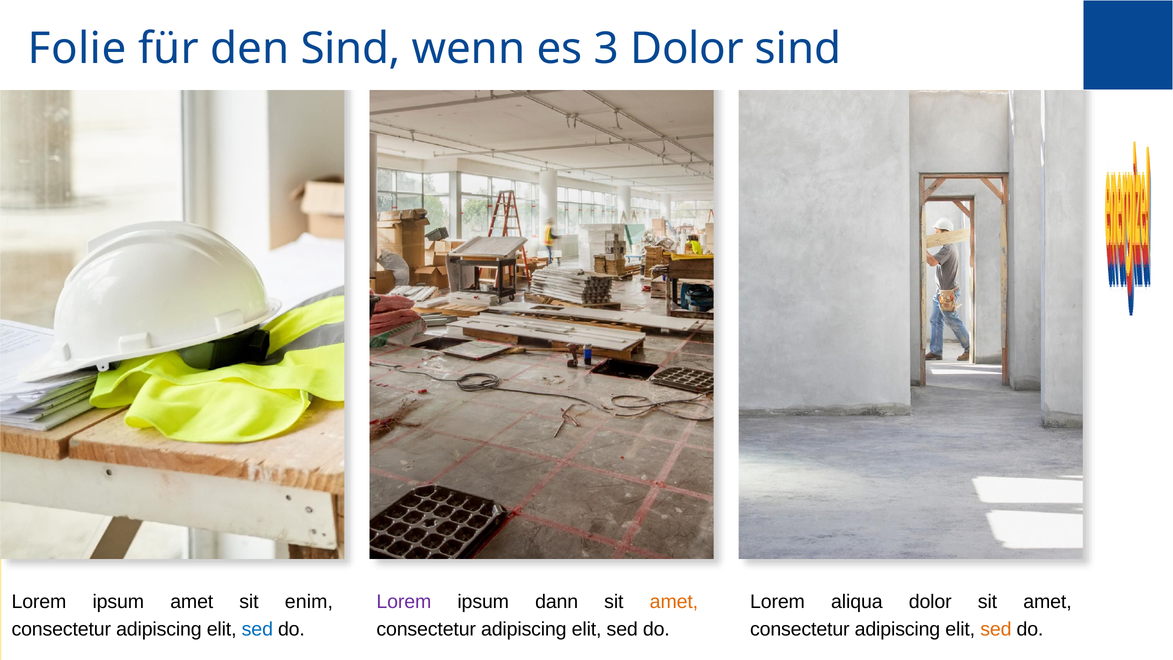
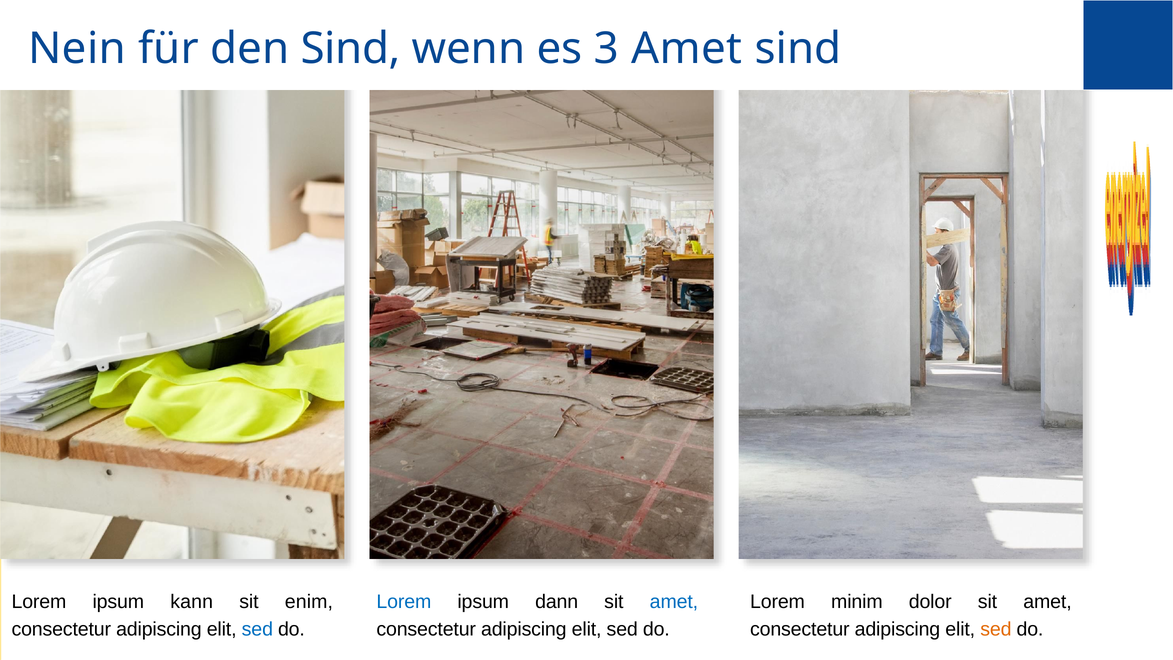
Folie: Folie -> Nein (77, 49)
3 Dolor: Dolor -> Amet (687, 49)
ipsum amet: amet -> kann (192, 602)
Lorem colour: purple -> blue (404, 602)
amet colour: orange -> blue (674, 602)
aliqua: aliqua -> minim (857, 602)
